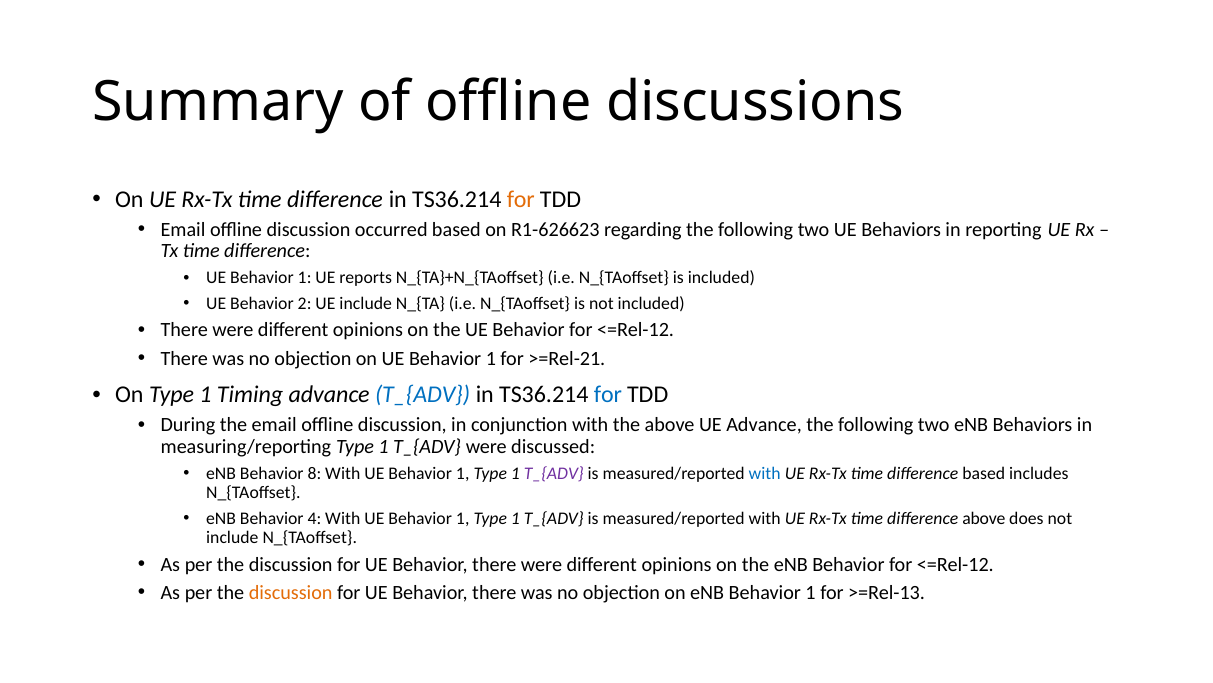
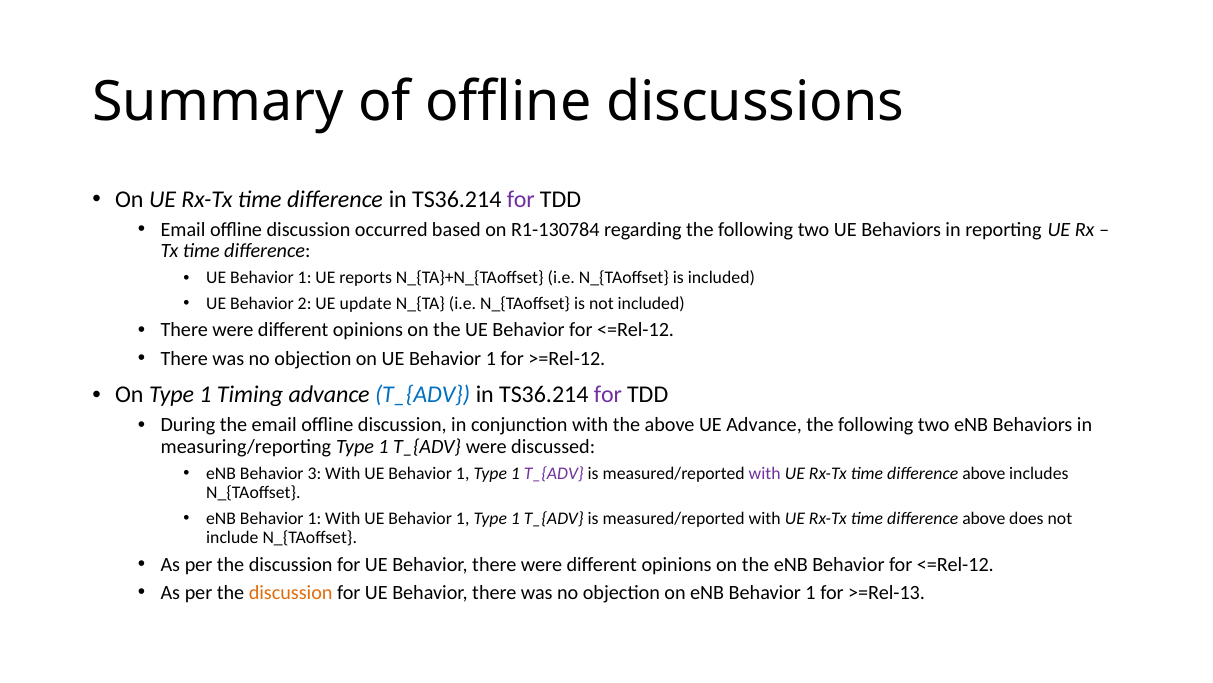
for colour: orange -> purple (521, 199)
R1-626623: R1-626623 -> R1-130784 (555, 229)
UE include: include -> update (366, 303)
>=Rel-21: >=Rel-21 -> >=Rel-12 (567, 358)
for colour: blue -> purple (608, 395)
8: 8 -> 3 (314, 473)
with colour: blue -> purple (765, 473)
based: based -> above (984, 473)
4: 4 -> 1 (314, 518)
